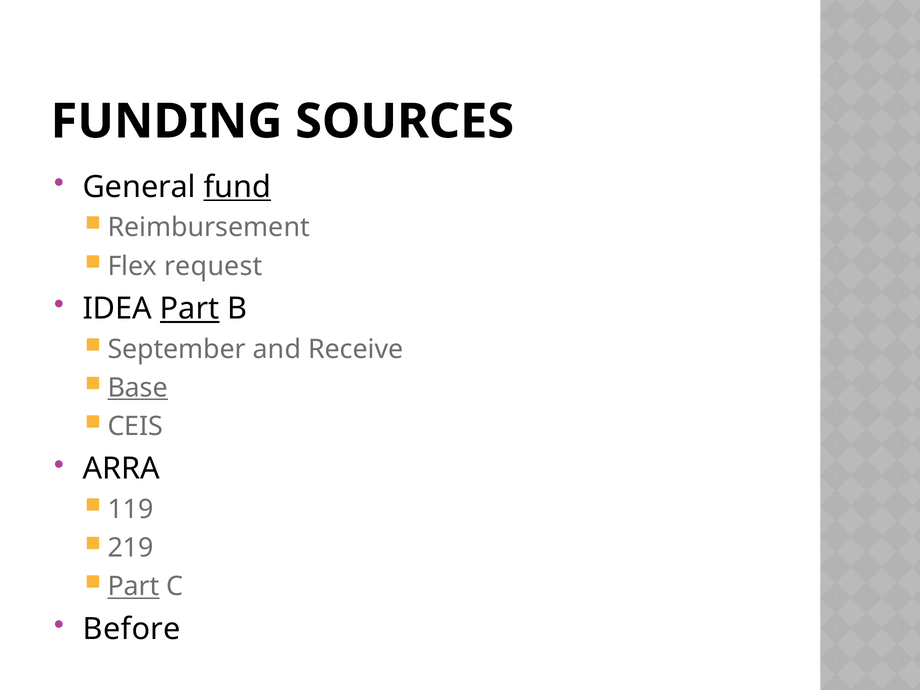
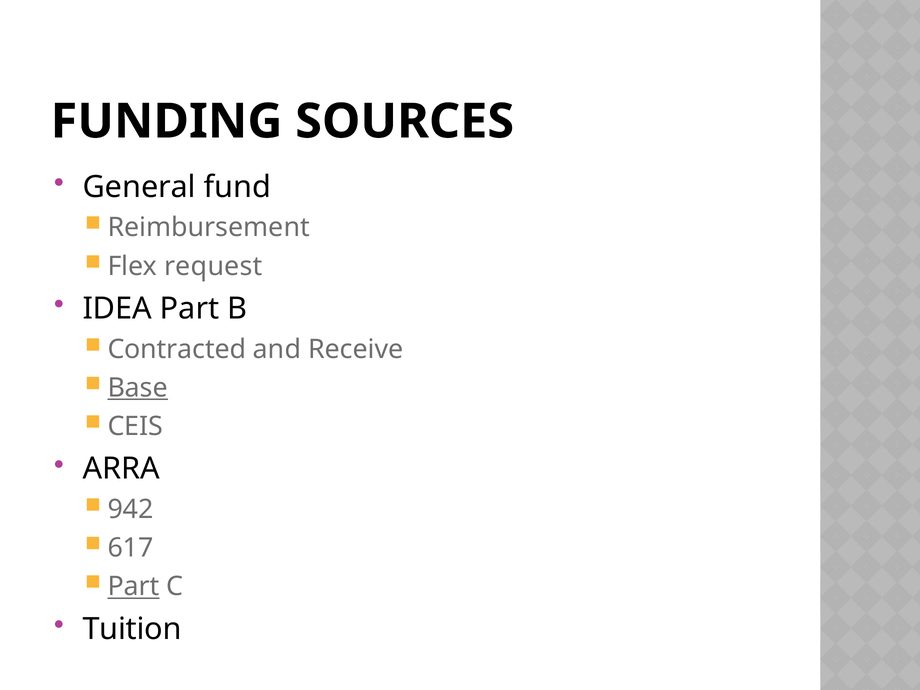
fund underline: present -> none (237, 187)
Part underline: present -> none (190, 309)
September: September -> Contracted (177, 349)
119: 119 -> 942 (131, 509)
219: 219 -> 617 (131, 548)
Before: Before -> Tuition (132, 629)
